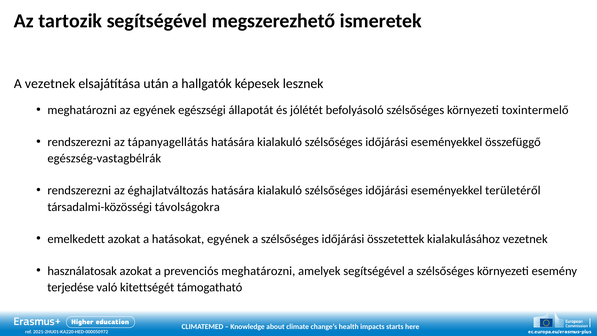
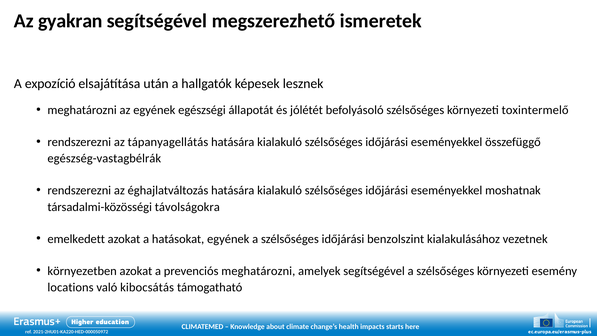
tartozik: tartozik -> gyakran (70, 21)
A vezetnek: vezetnek -> expozíció (50, 84)
területéről: területéről -> moshatnak (513, 190)
összetettek: összetettek -> benzolszint (396, 239)
használatosak: használatosak -> környezetben (82, 271)
terjedése: terjedése -> locations (71, 287)
kitettségét: kitettségét -> kibocsátás (147, 287)
